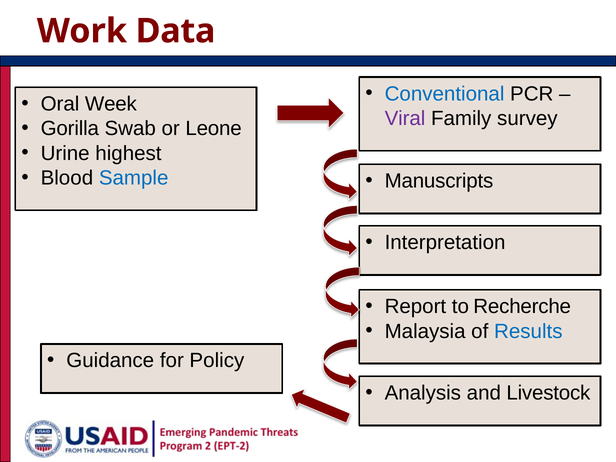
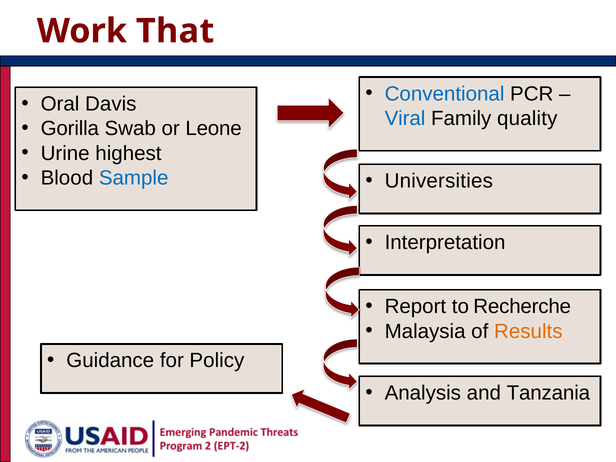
Data: Data -> That (175, 31)
Week: Week -> Davis (111, 104)
Viral colour: purple -> blue (405, 118)
survey: survey -> quality (527, 118)
Manuscripts: Manuscripts -> Universities (439, 181)
Results colour: blue -> orange (528, 331)
Livestock: Livestock -> Tanzania (548, 393)
